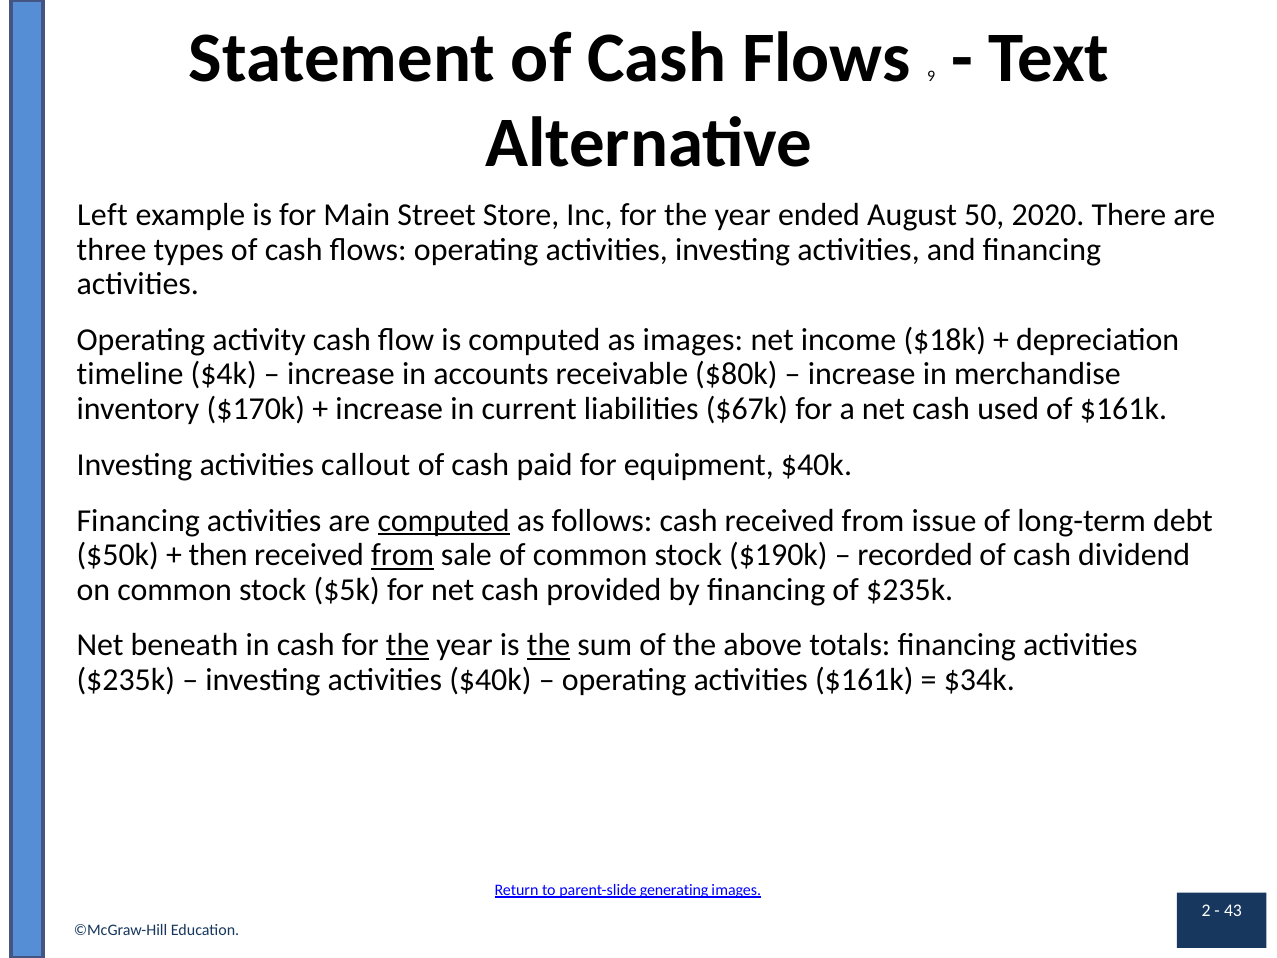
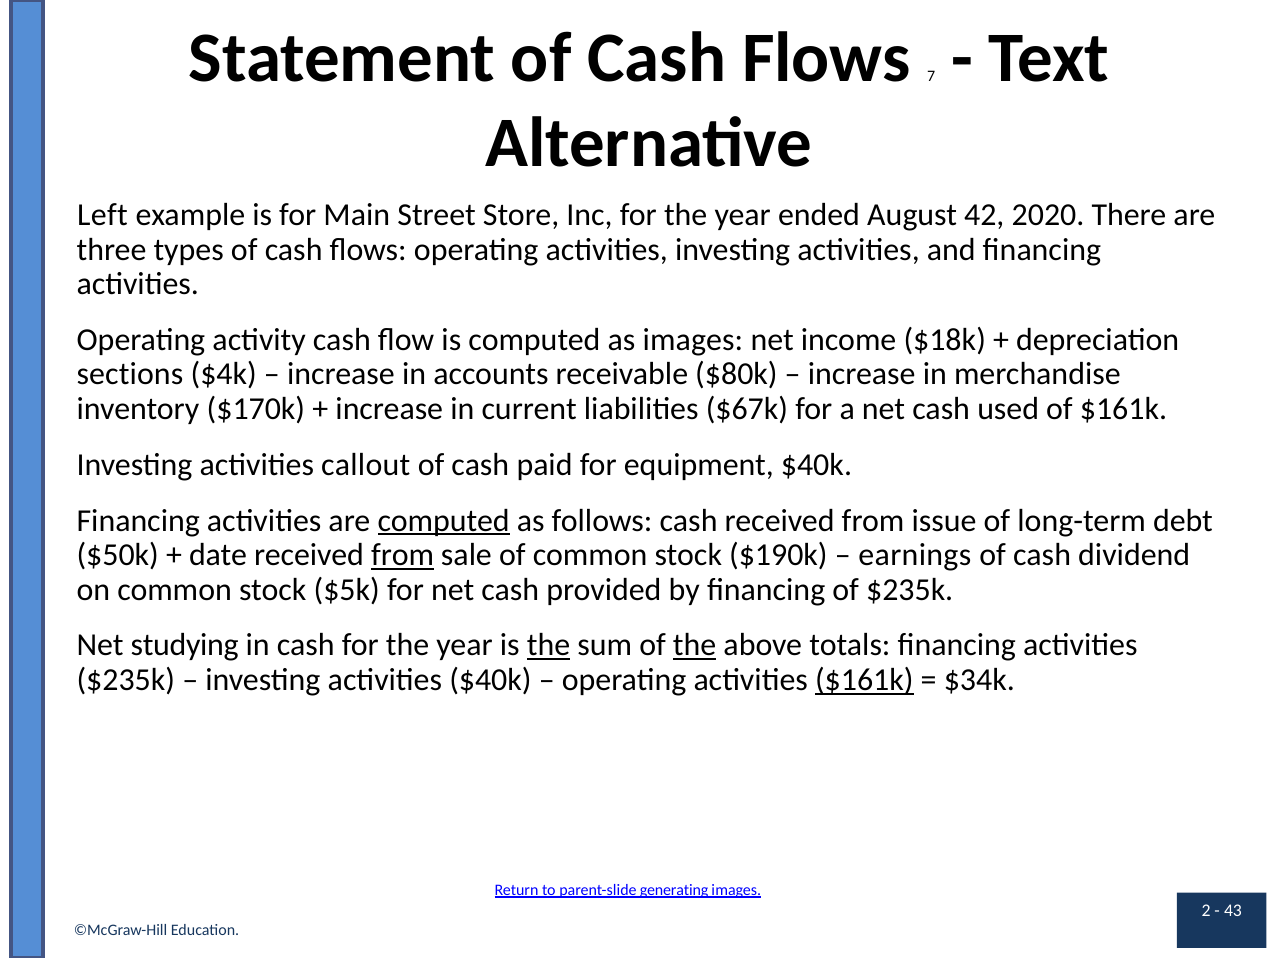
9: 9 -> 7 (931, 76)
50: 50 -> 42 (984, 215)
timeline: timeline -> sections (130, 374)
then: then -> date (218, 555)
recorded: recorded -> earnings (915, 555)
beneath: beneath -> studying (185, 645)
the underline: present -> none (408, 645)
the underline: none -> present (695, 645)
$161k underline: none -> present (864, 680)
